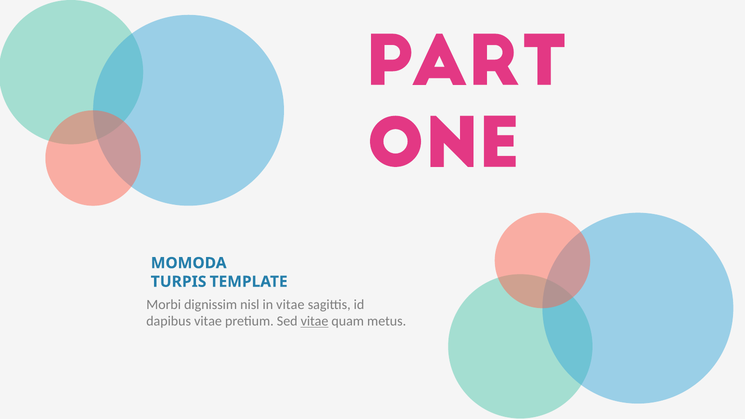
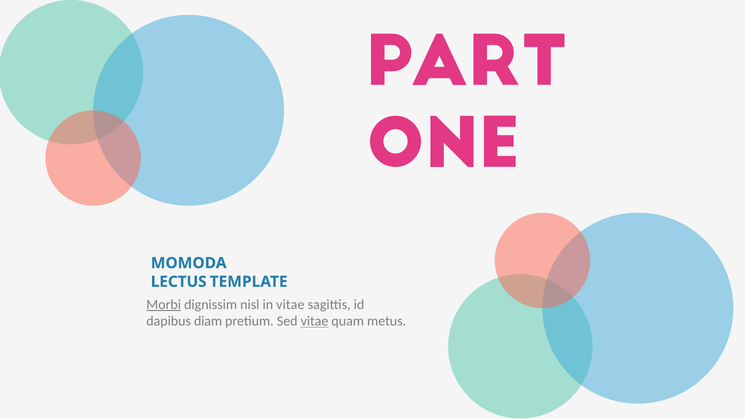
TURPIS: TURPIS -> LECTUS (179, 282)
Morbi underline: none -> present (164, 304)
dapibus vitae: vitae -> diam (208, 321)
